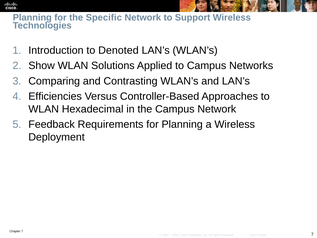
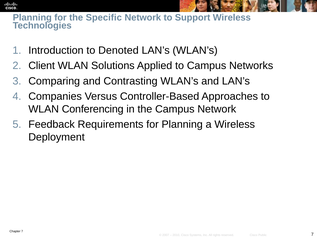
Show: Show -> Client (42, 66)
Efficiencies: Efficiencies -> Companies (55, 96)
Hexadecimal: Hexadecimal -> Conferencing (93, 109)
